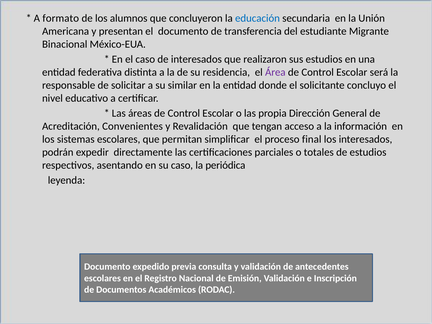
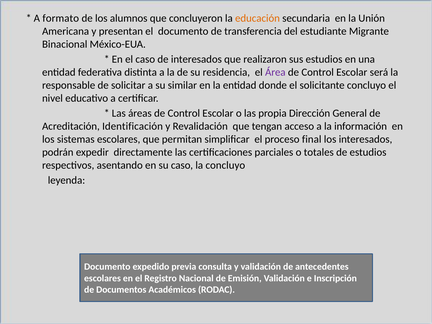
educación colour: blue -> orange (258, 18)
Convenientes: Convenientes -> Identificación (133, 126)
la periódica: periódica -> concluyo (225, 165)
